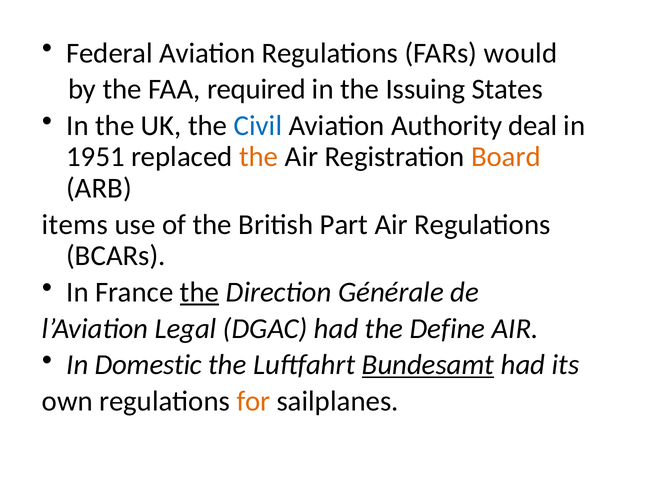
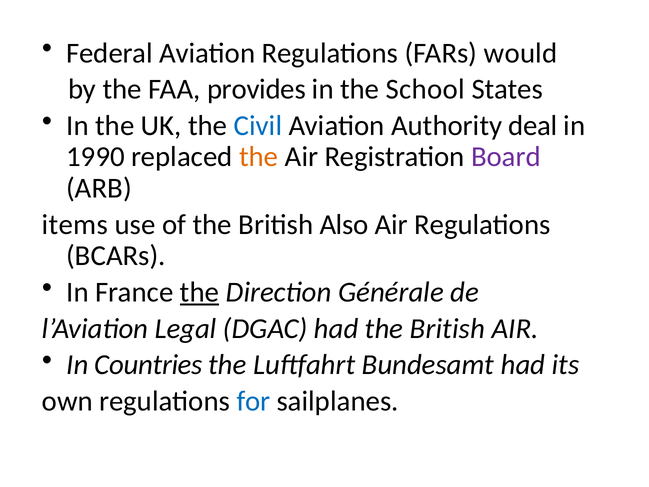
required: required -> provides (256, 89)
Issuing: Issuing -> School (425, 89)
1951: 1951 -> 1990 (96, 157)
Board colour: orange -> purple (506, 157)
Part: Part -> Also (344, 224)
had the Define: Define -> British (447, 328)
Domestic: Domestic -> Countries (148, 365)
Bundesamt underline: present -> none (428, 365)
for colour: orange -> blue (253, 401)
